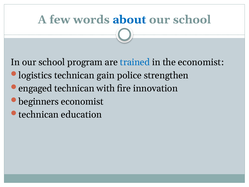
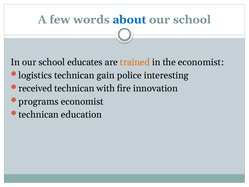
program: program -> educates (85, 62)
trained colour: blue -> orange (135, 62)
strengthen: strengthen -> interesting (166, 75)
engaged: engaged -> received (35, 88)
beginners: beginners -> programs (39, 101)
